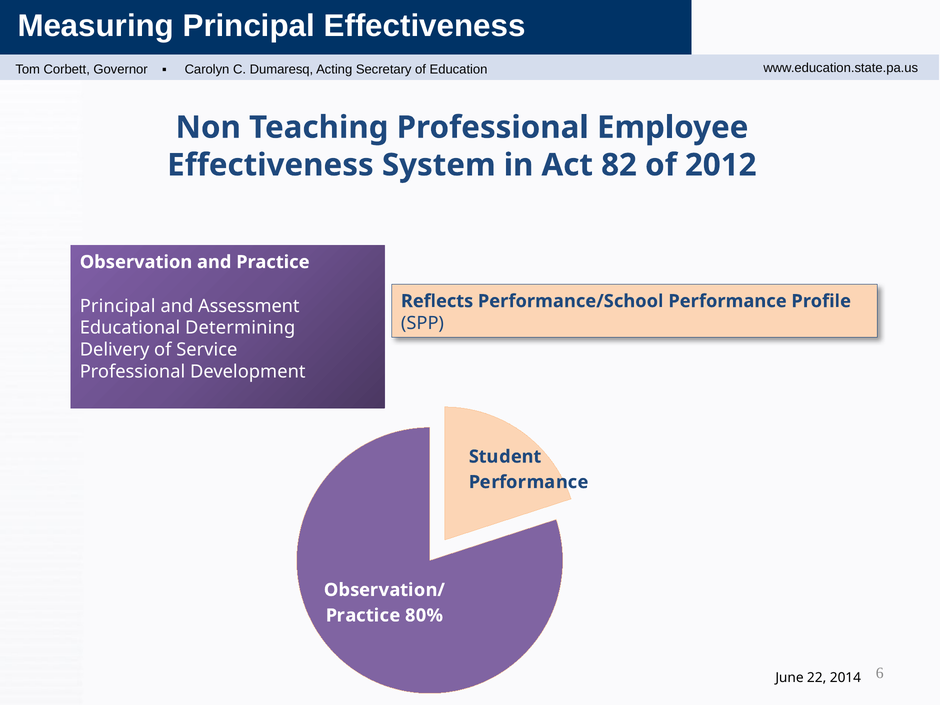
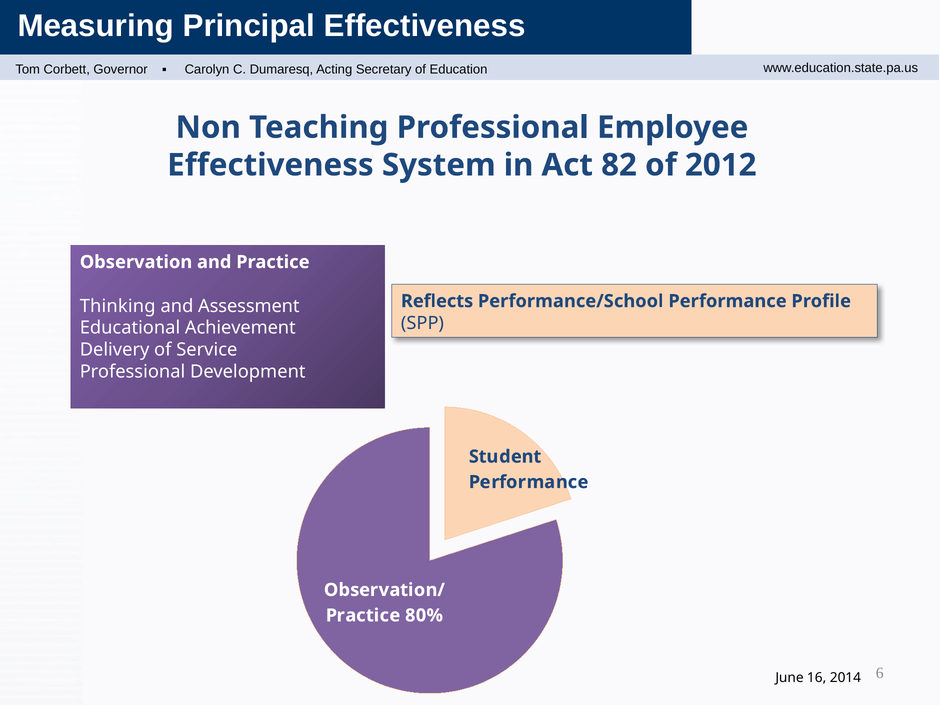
Principal: Principal -> Thinking (118, 306)
Determining: Determining -> Achievement (240, 328)
22: 22 -> 16 (817, 678)
